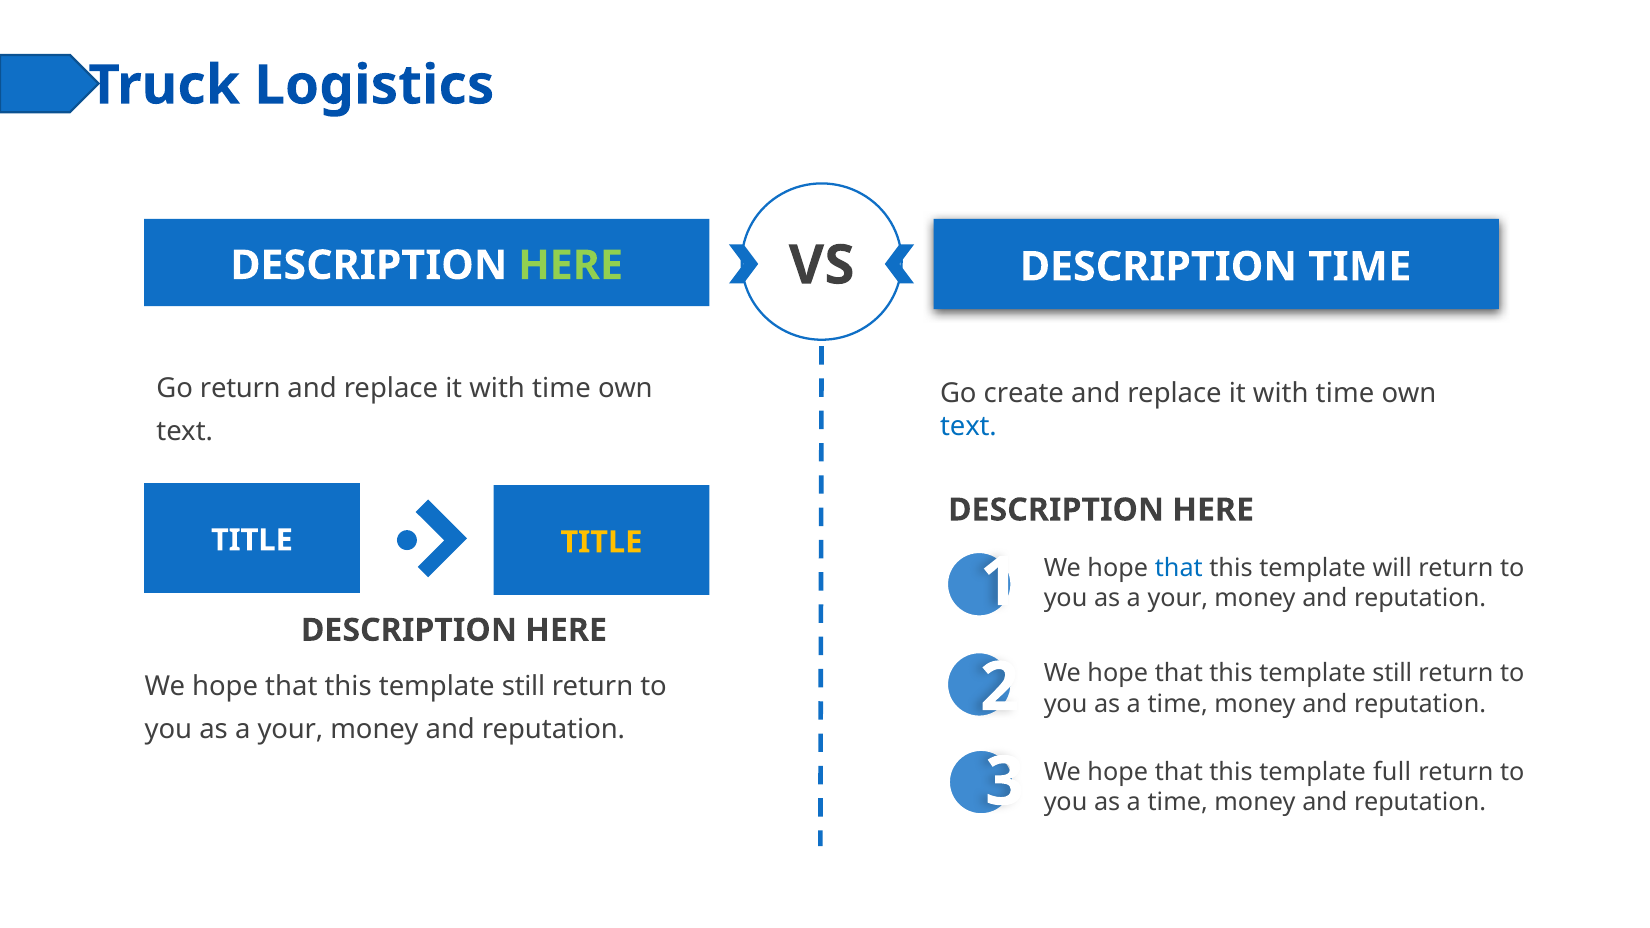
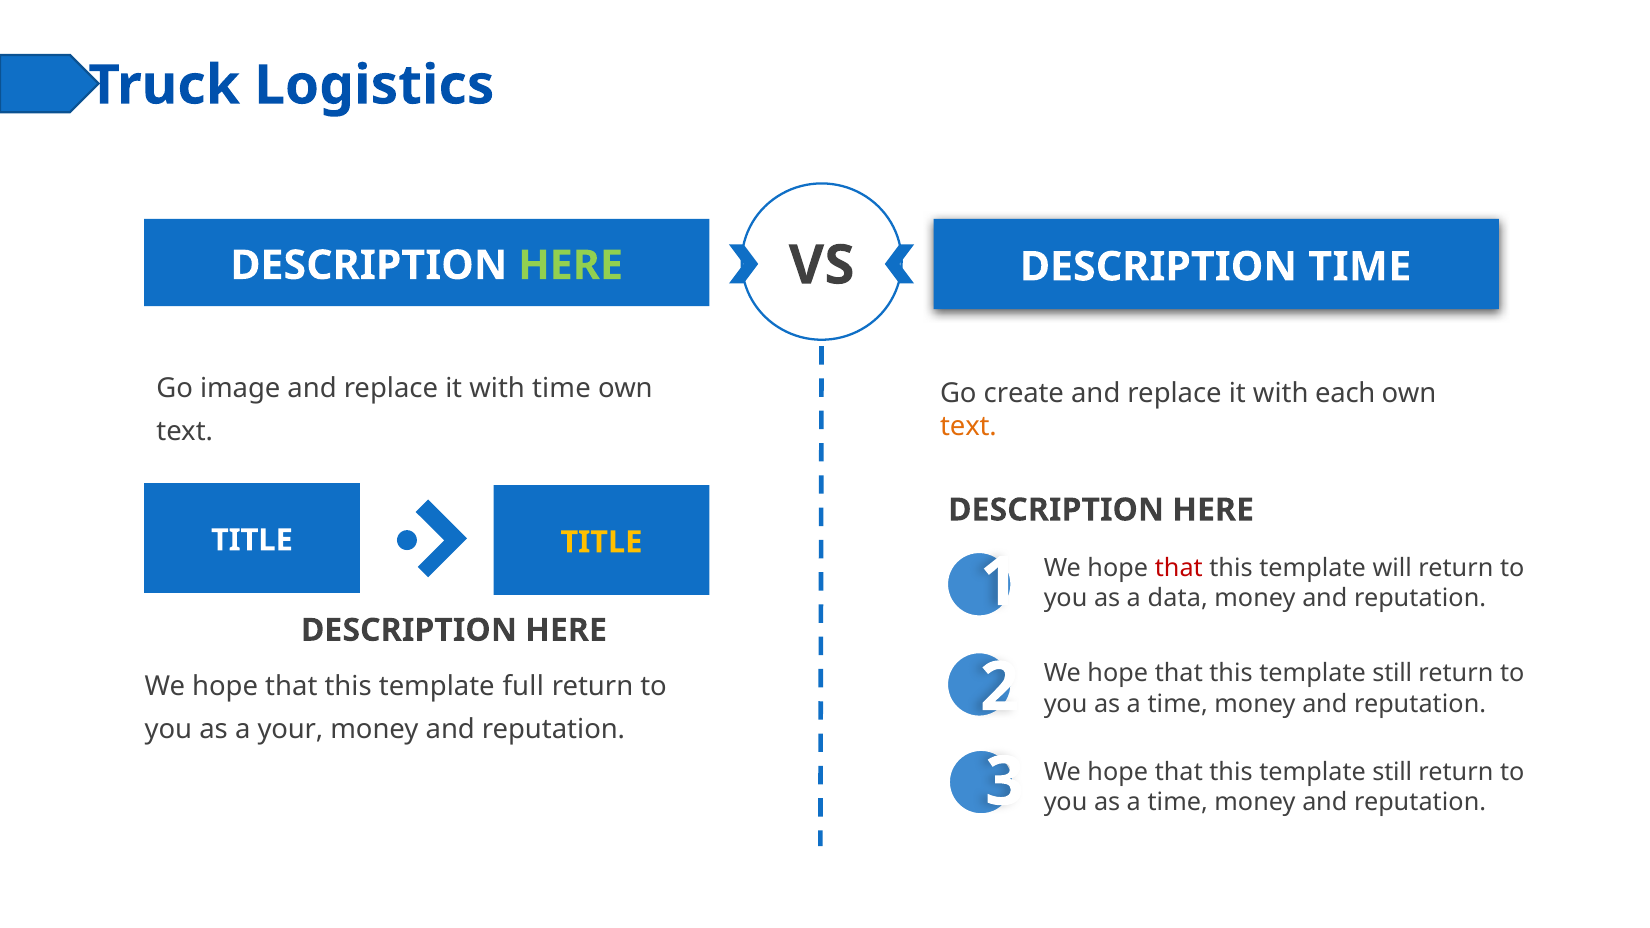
Go return: return -> image (240, 388)
time: time -> each (1345, 394)
text colour: blue -> orange (968, 427)
that colour: blue -> red (1179, 568)
your: your -> data (1178, 599)
still: still -> full (523, 687)
full: full -> still (1392, 772)
